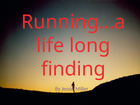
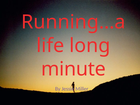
finding: finding -> minute (73, 69)
